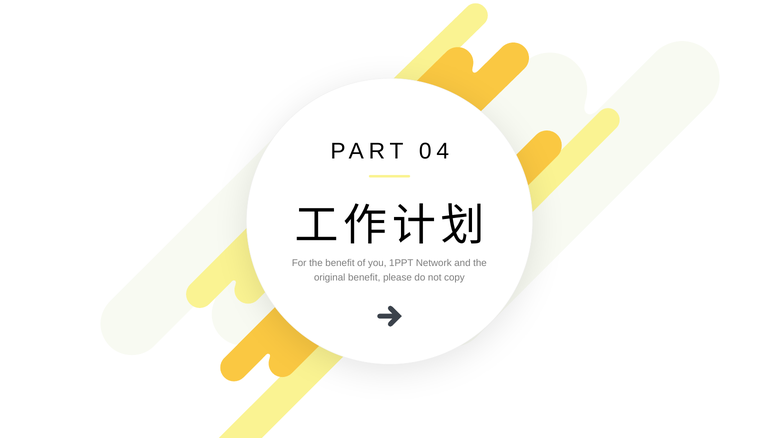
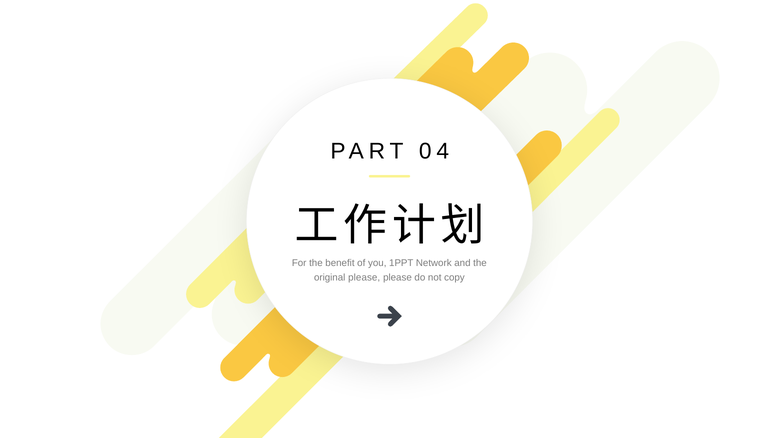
original benefit: benefit -> please (364, 278)
